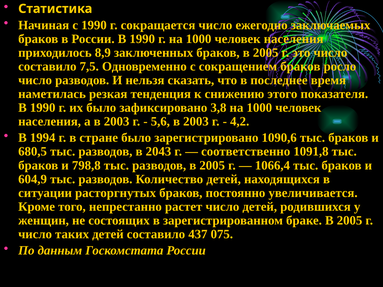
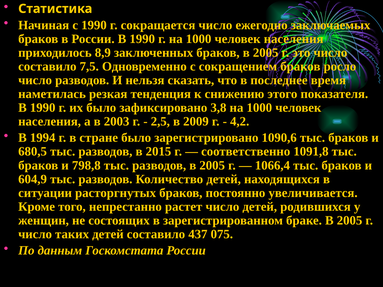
5,6: 5,6 -> 2,5 (160, 122)
2003: 2003 -> 2009 (196, 122)
2043: 2043 -> 2015 (158, 152)
